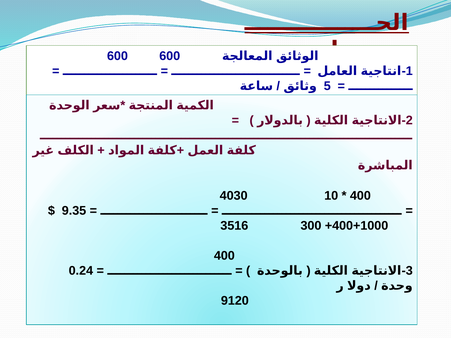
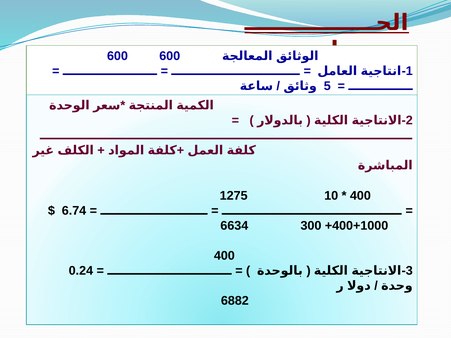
4030: 4030 -> 1275 (234, 196)
9.35: 9.35 -> 6.74 (74, 211)
3516: 3516 -> 6634 (234, 226)
9120: 9120 -> 6882 (235, 301)
